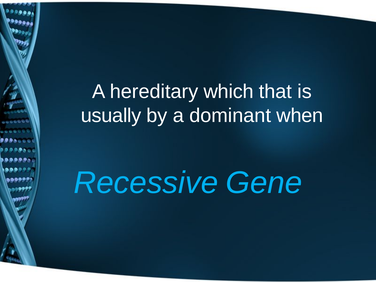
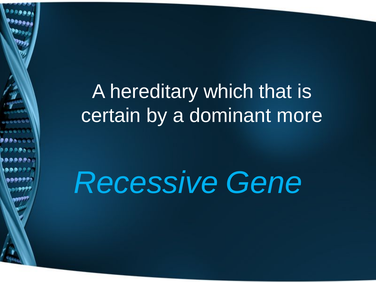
usually: usually -> certain (111, 116)
when: when -> more (300, 116)
